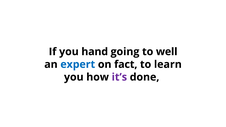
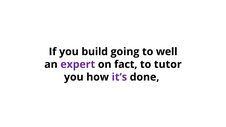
hand: hand -> build (95, 52)
expert colour: blue -> purple (78, 64)
learn: learn -> tutor (168, 64)
